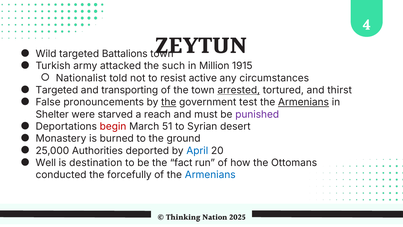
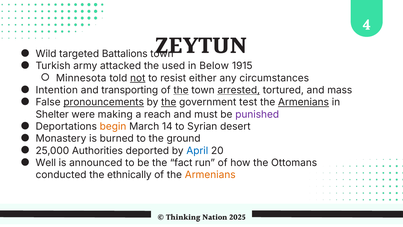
such: such -> used (174, 66)
Million: Million -> Below (214, 66)
Nationalist: Nationalist -> Minnesota (81, 78)
not underline: none -> present (138, 78)
active: active -> either (203, 78)
Targeted: Targeted -> Intention (57, 90)
the underline: none -> present (181, 90)
thirst: thirst -> mass (340, 90)
pronouncements underline: none -> present (104, 102)
starved: starved -> making (115, 114)
begin colour: red -> orange (113, 126)
51: 51 -> 14 (167, 126)
destination: destination -> announced (96, 163)
forcefully: forcefully -> ethnically (129, 175)
Armenians colour: blue -> orange (210, 175)
